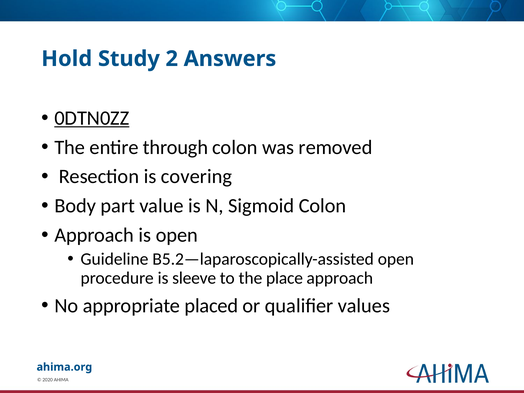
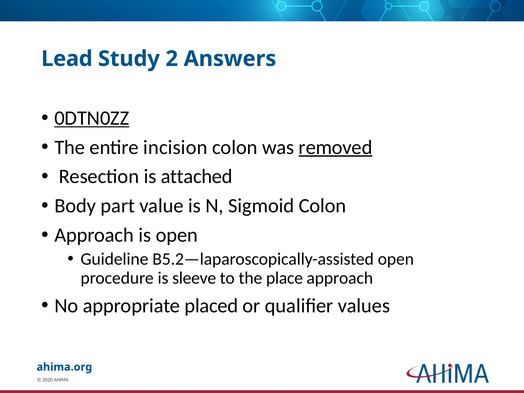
Hold: Hold -> Lead (67, 59)
through: through -> incision (175, 147)
removed underline: none -> present (336, 147)
covering: covering -> attached (197, 177)
